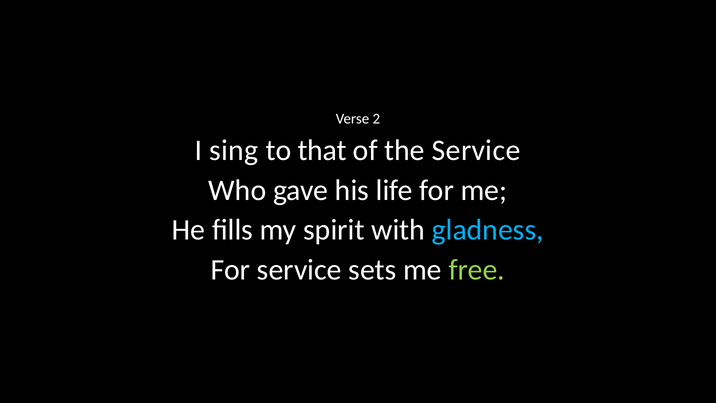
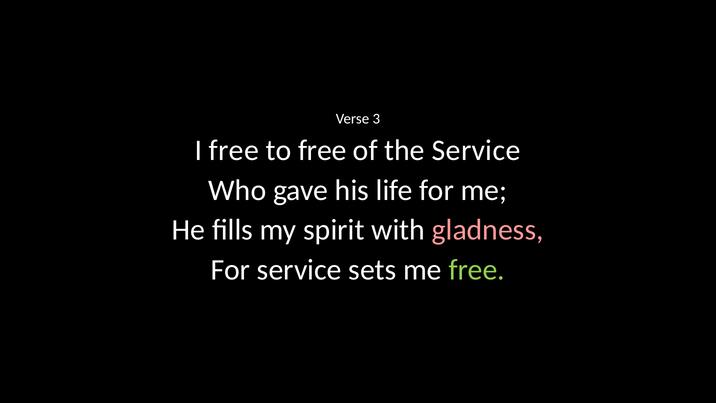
2: 2 -> 3 (376, 119)
I sing: sing -> free (234, 151)
to that: that -> free (322, 151)
gladness colour: light blue -> pink (488, 230)
